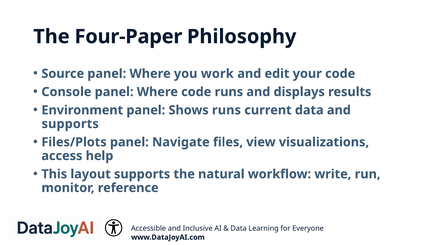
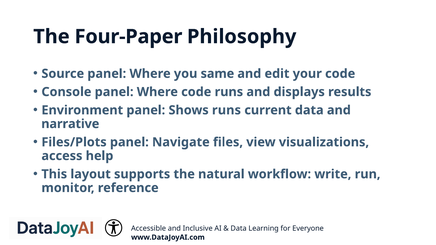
work: work -> same (217, 74)
supports: supports -> narrative (70, 124)
